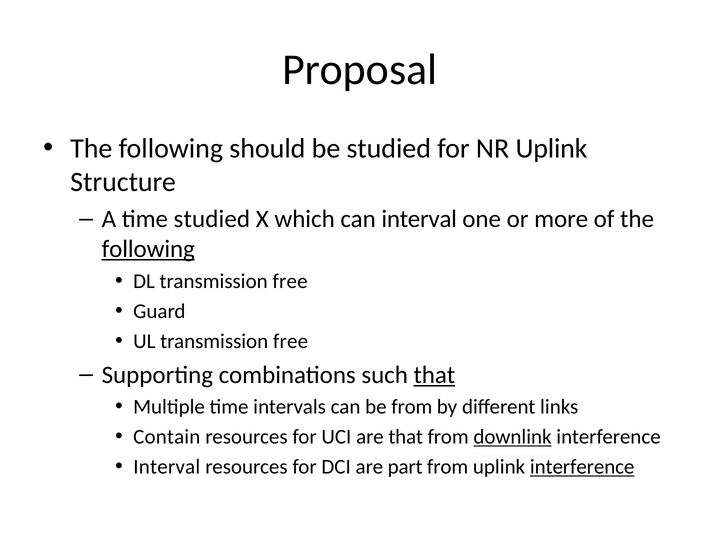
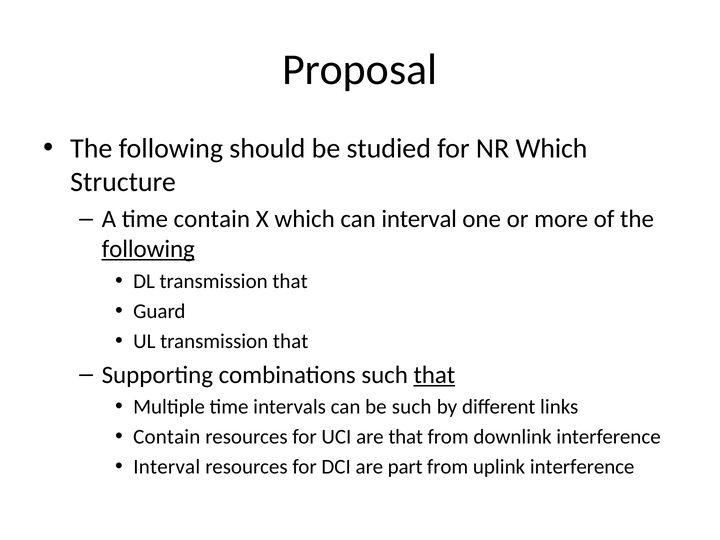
NR Uplink: Uplink -> Which (551, 148)
time studied: studied -> contain (212, 219)
DL transmission free: free -> that (290, 281)
UL transmission free: free -> that (291, 341)
be from: from -> such (412, 407)
downlink underline: present -> none (513, 437)
interference underline: present -> none (582, 467)
